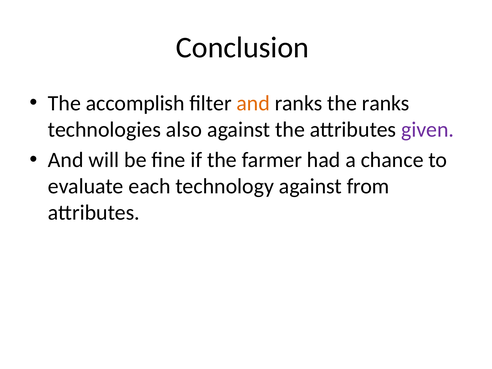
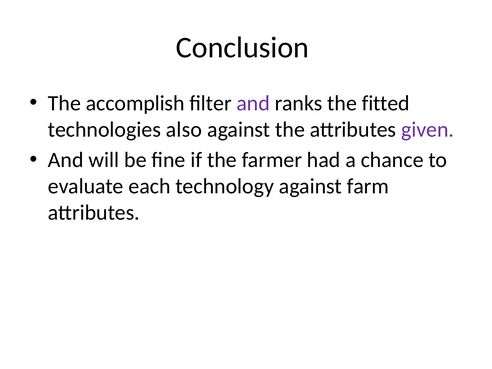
and colour: orange -> purple (253, 103)
the ranks: ranks -> fitted (386, 103)
from: from -> farm (368, 186)
